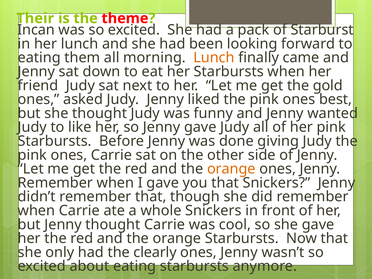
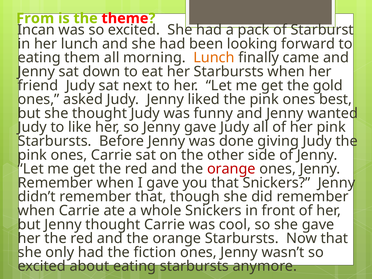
Their: Their -> From (35, 18)
orange colour: orange -> red (231, 169)
clearly: clearly -> fiction (155, 252)
